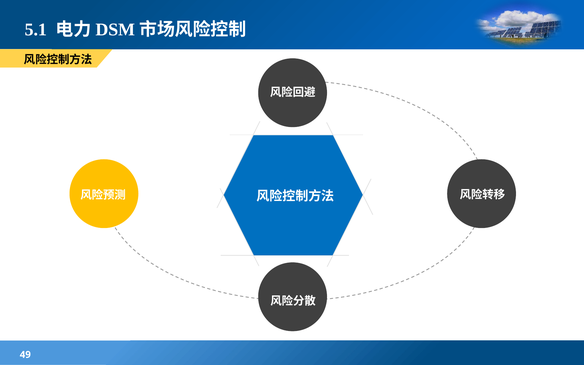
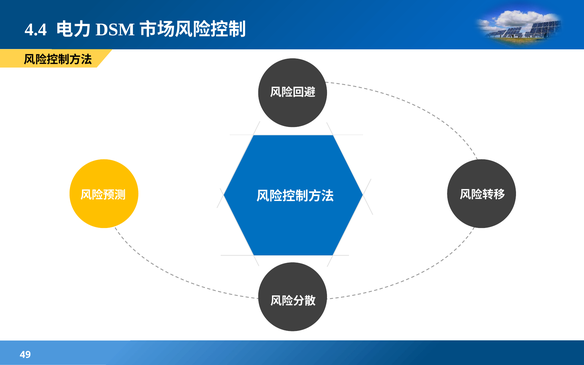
5.1: 5.1 -> 4.4 (36, 30)
